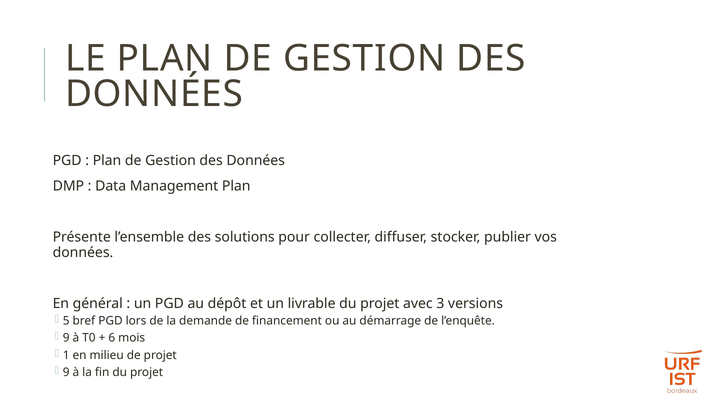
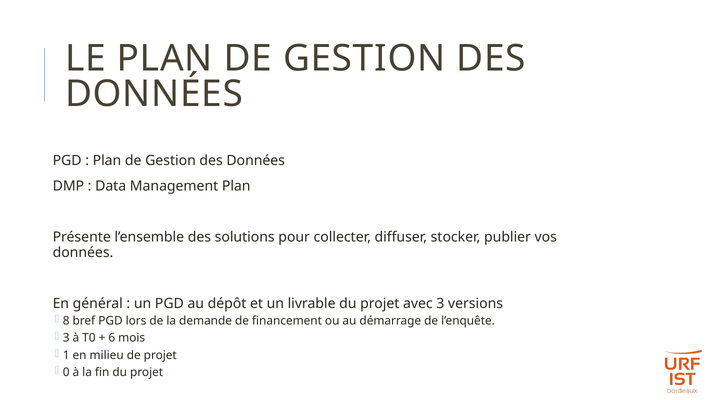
5: 5 -> 8 (66, 321)
9: 9 -> 3 (66, 338)
9: 9 -> 0 (66, 372)
